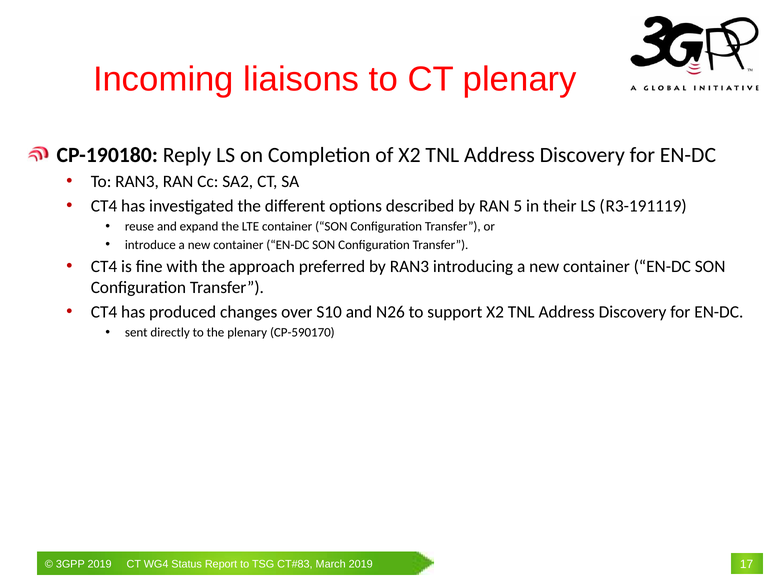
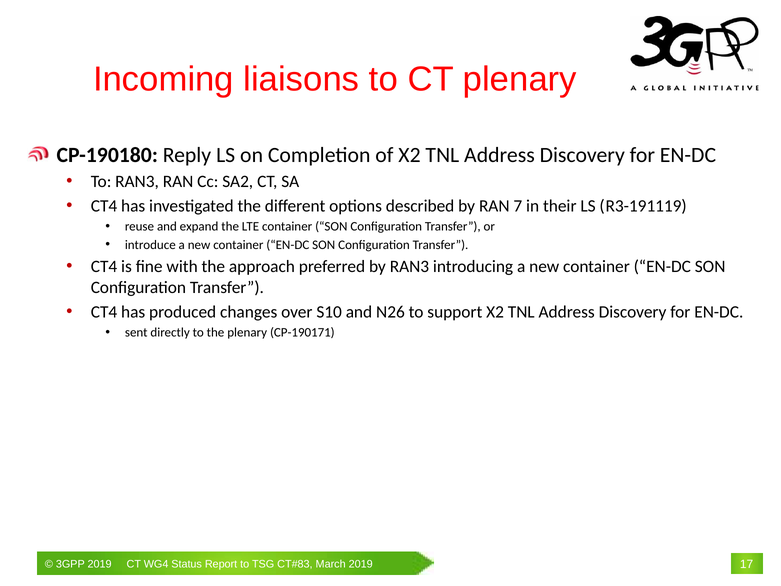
5: 5 -> 7 (518, 206)
CP-590170: CP-590170 -> CP-190171 (302, 332)
